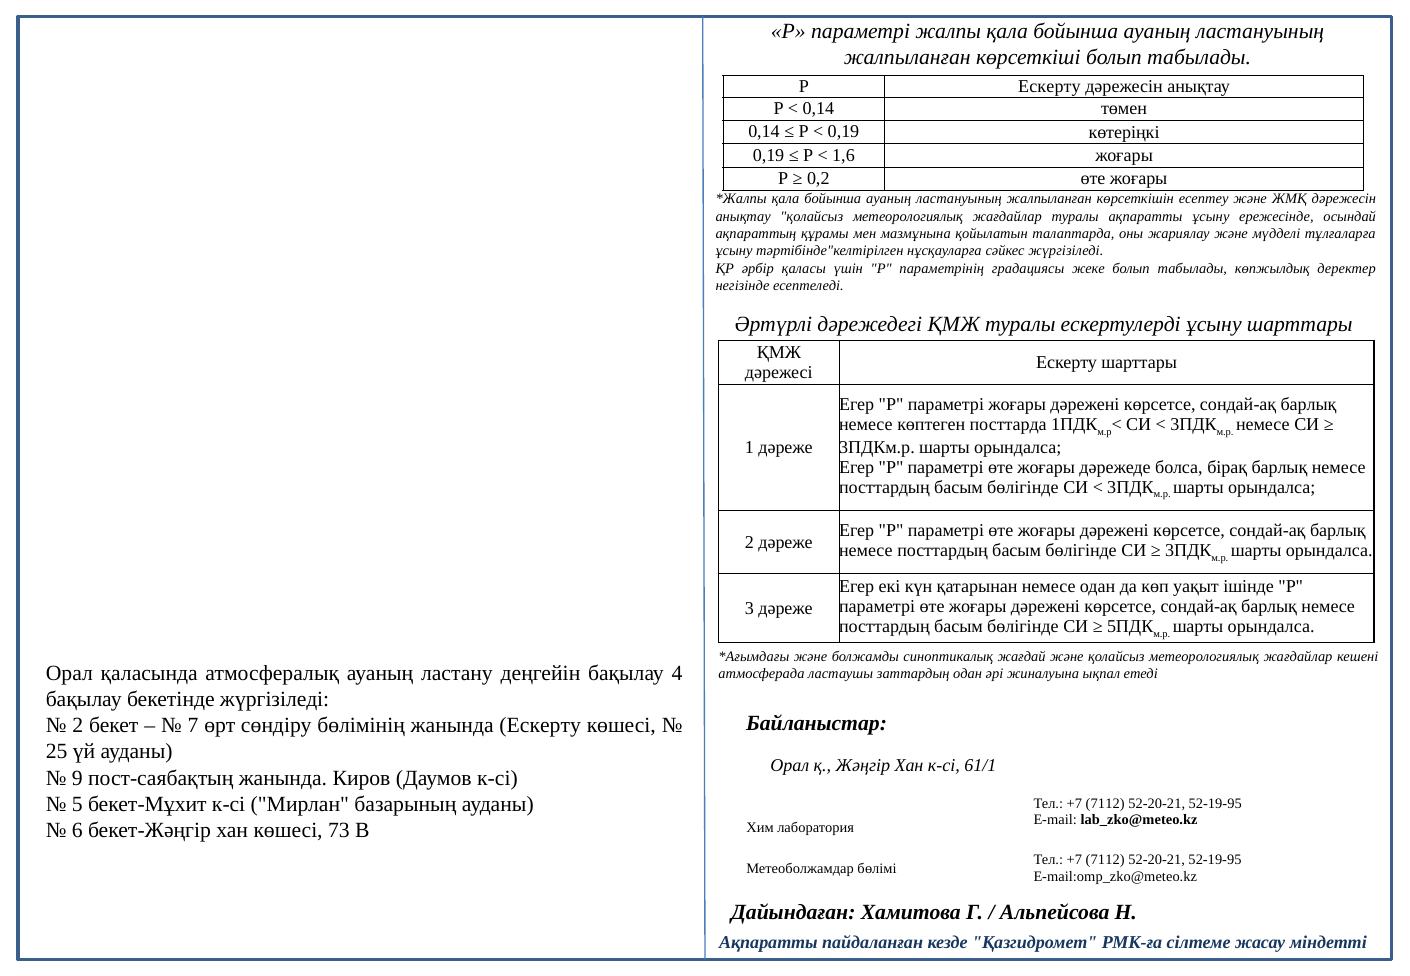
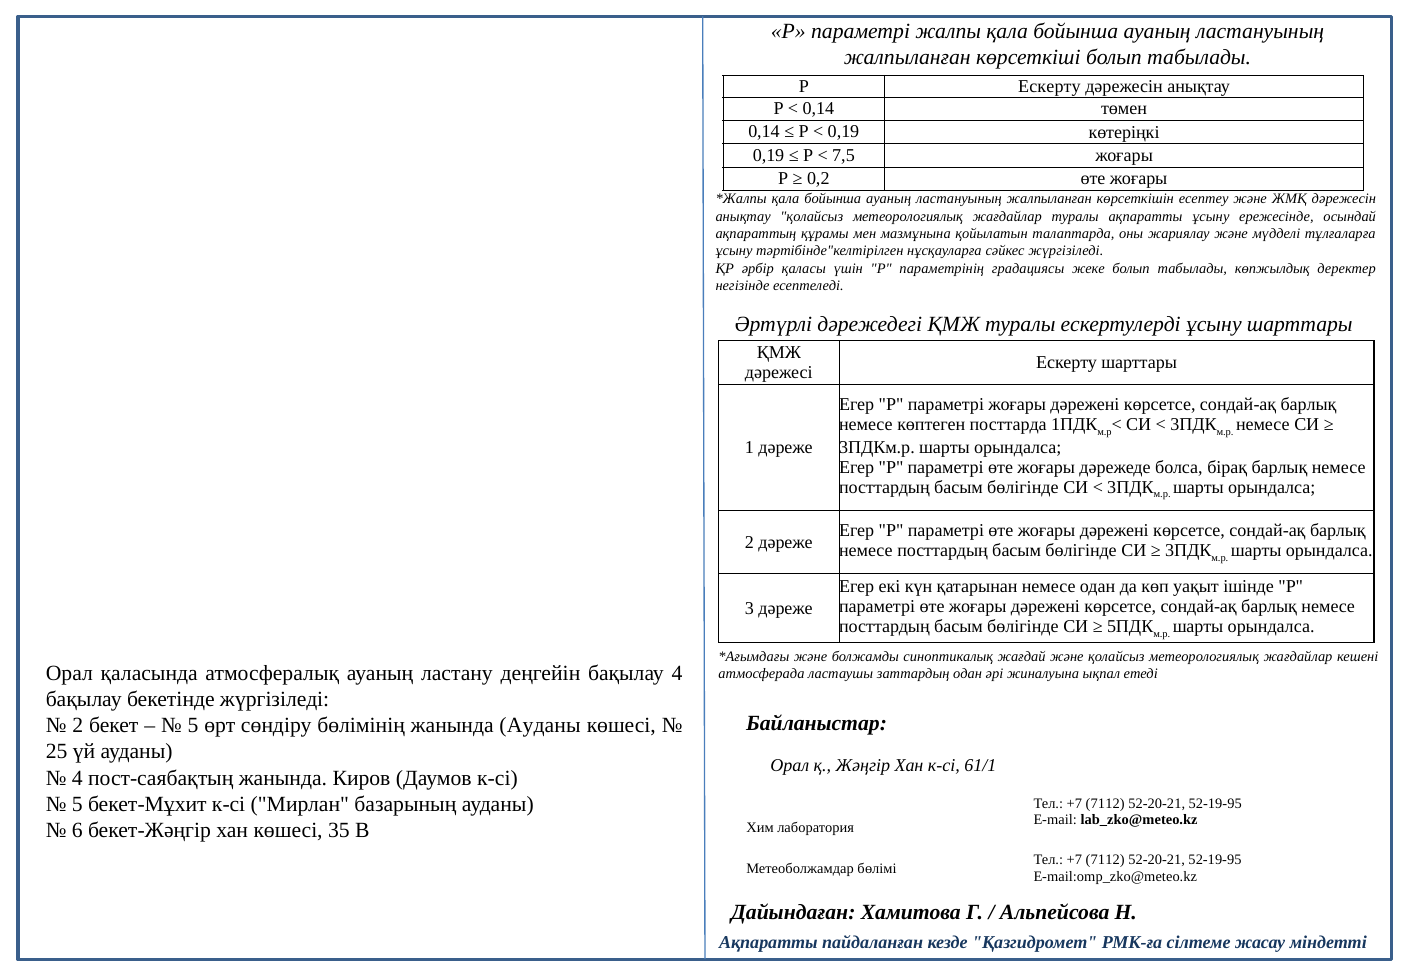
1,6: 1,6 -> 7,5 (843, 155)
7: 7 -> 5 (193, 726)
жанында Ескерту: Ескерту -> Ауданы (540, 726)
9: 9 -> 4 (77, 778)
73: 73 -> 35 (339, 830)
